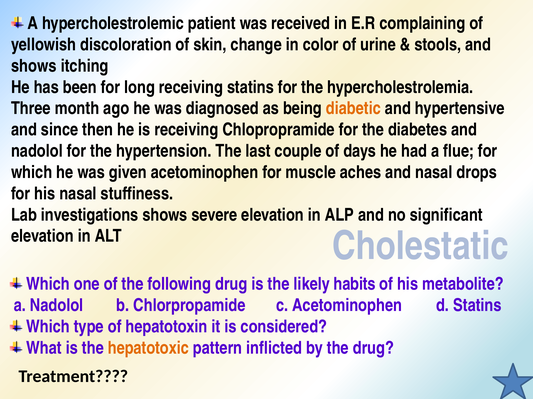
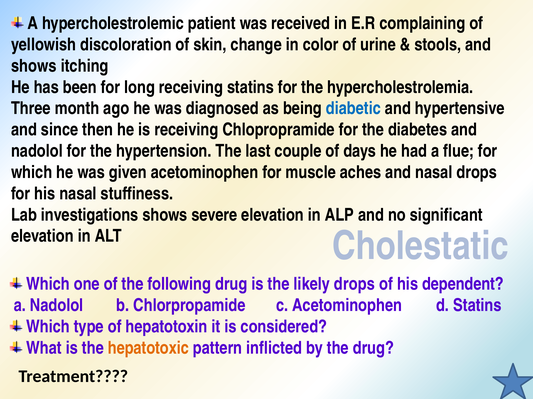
diabetic colour: orange -> blue (353, 109)
likely habits: habits -> drops (355, 285)
metabolite: metabolite -> dependent (463, 285)
